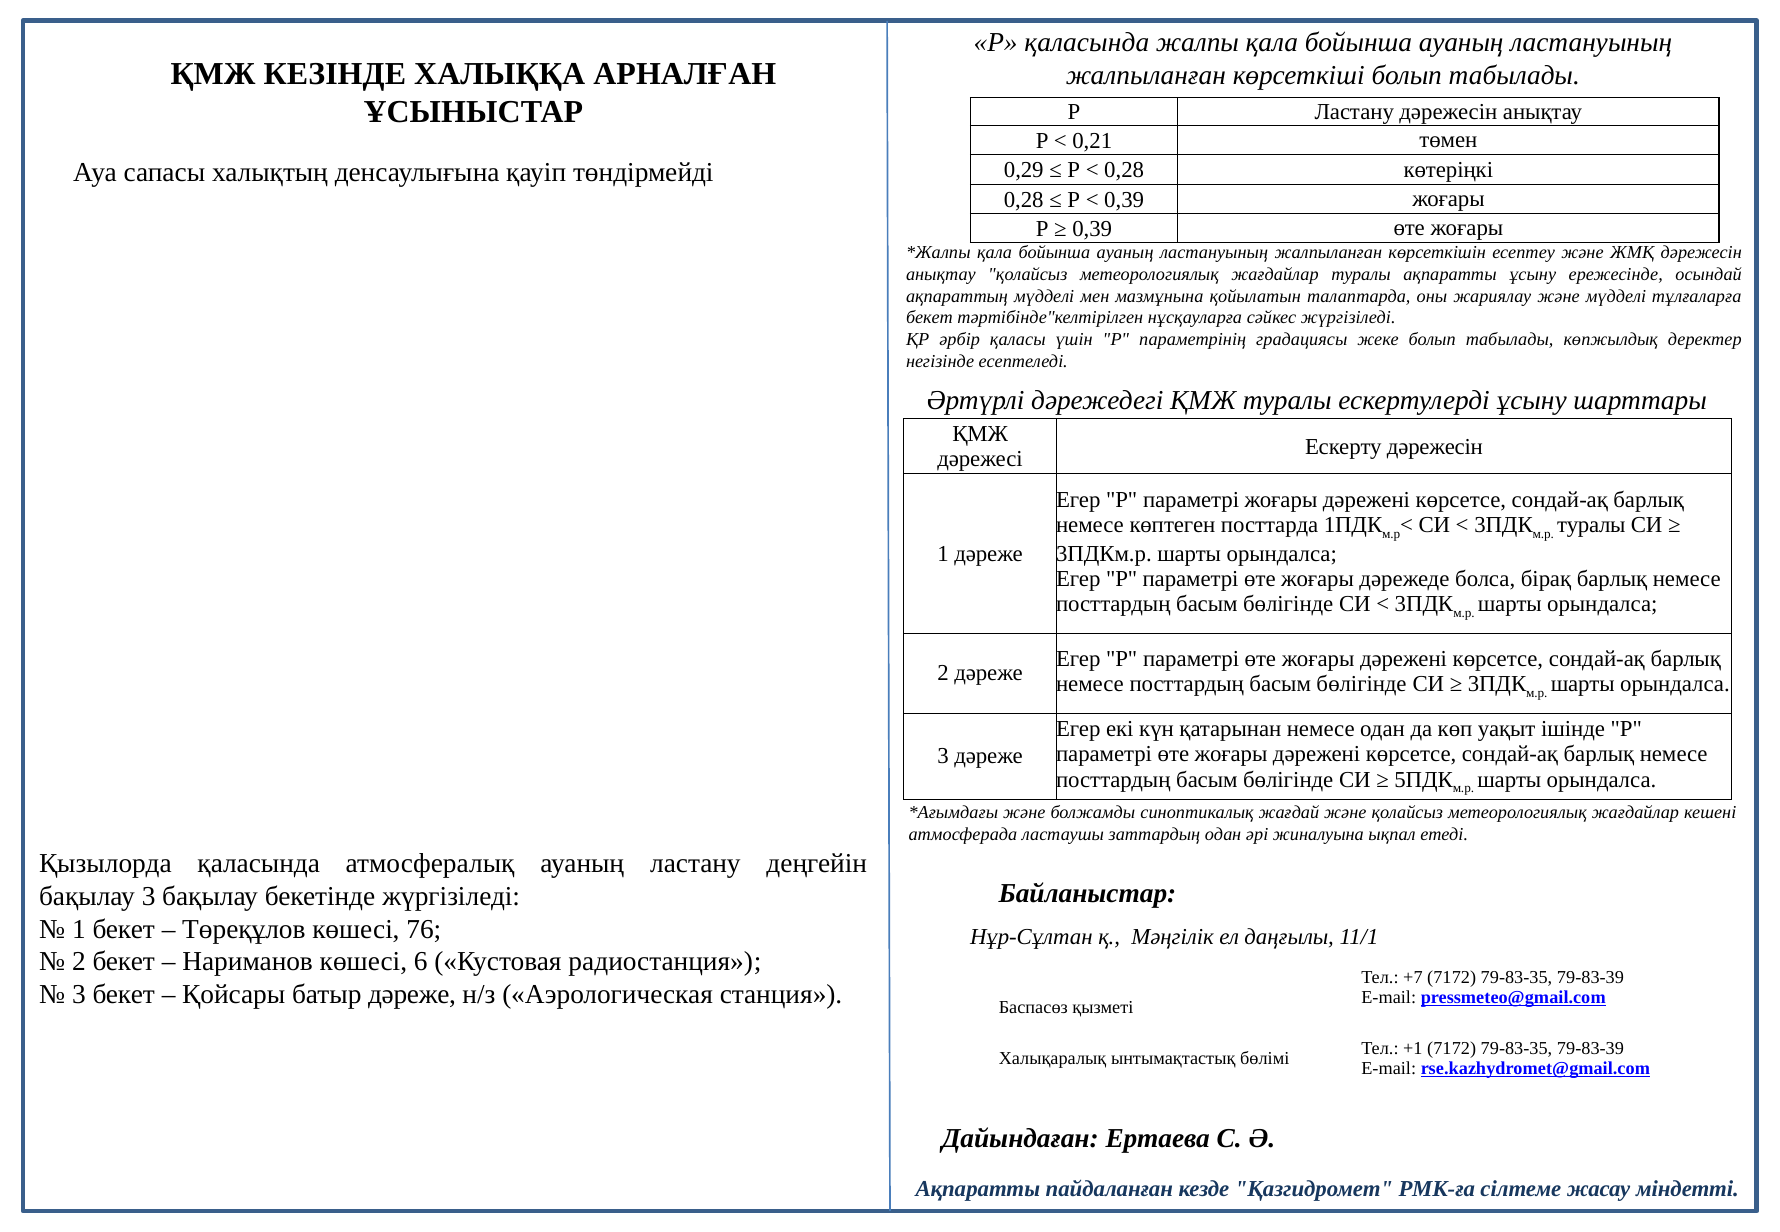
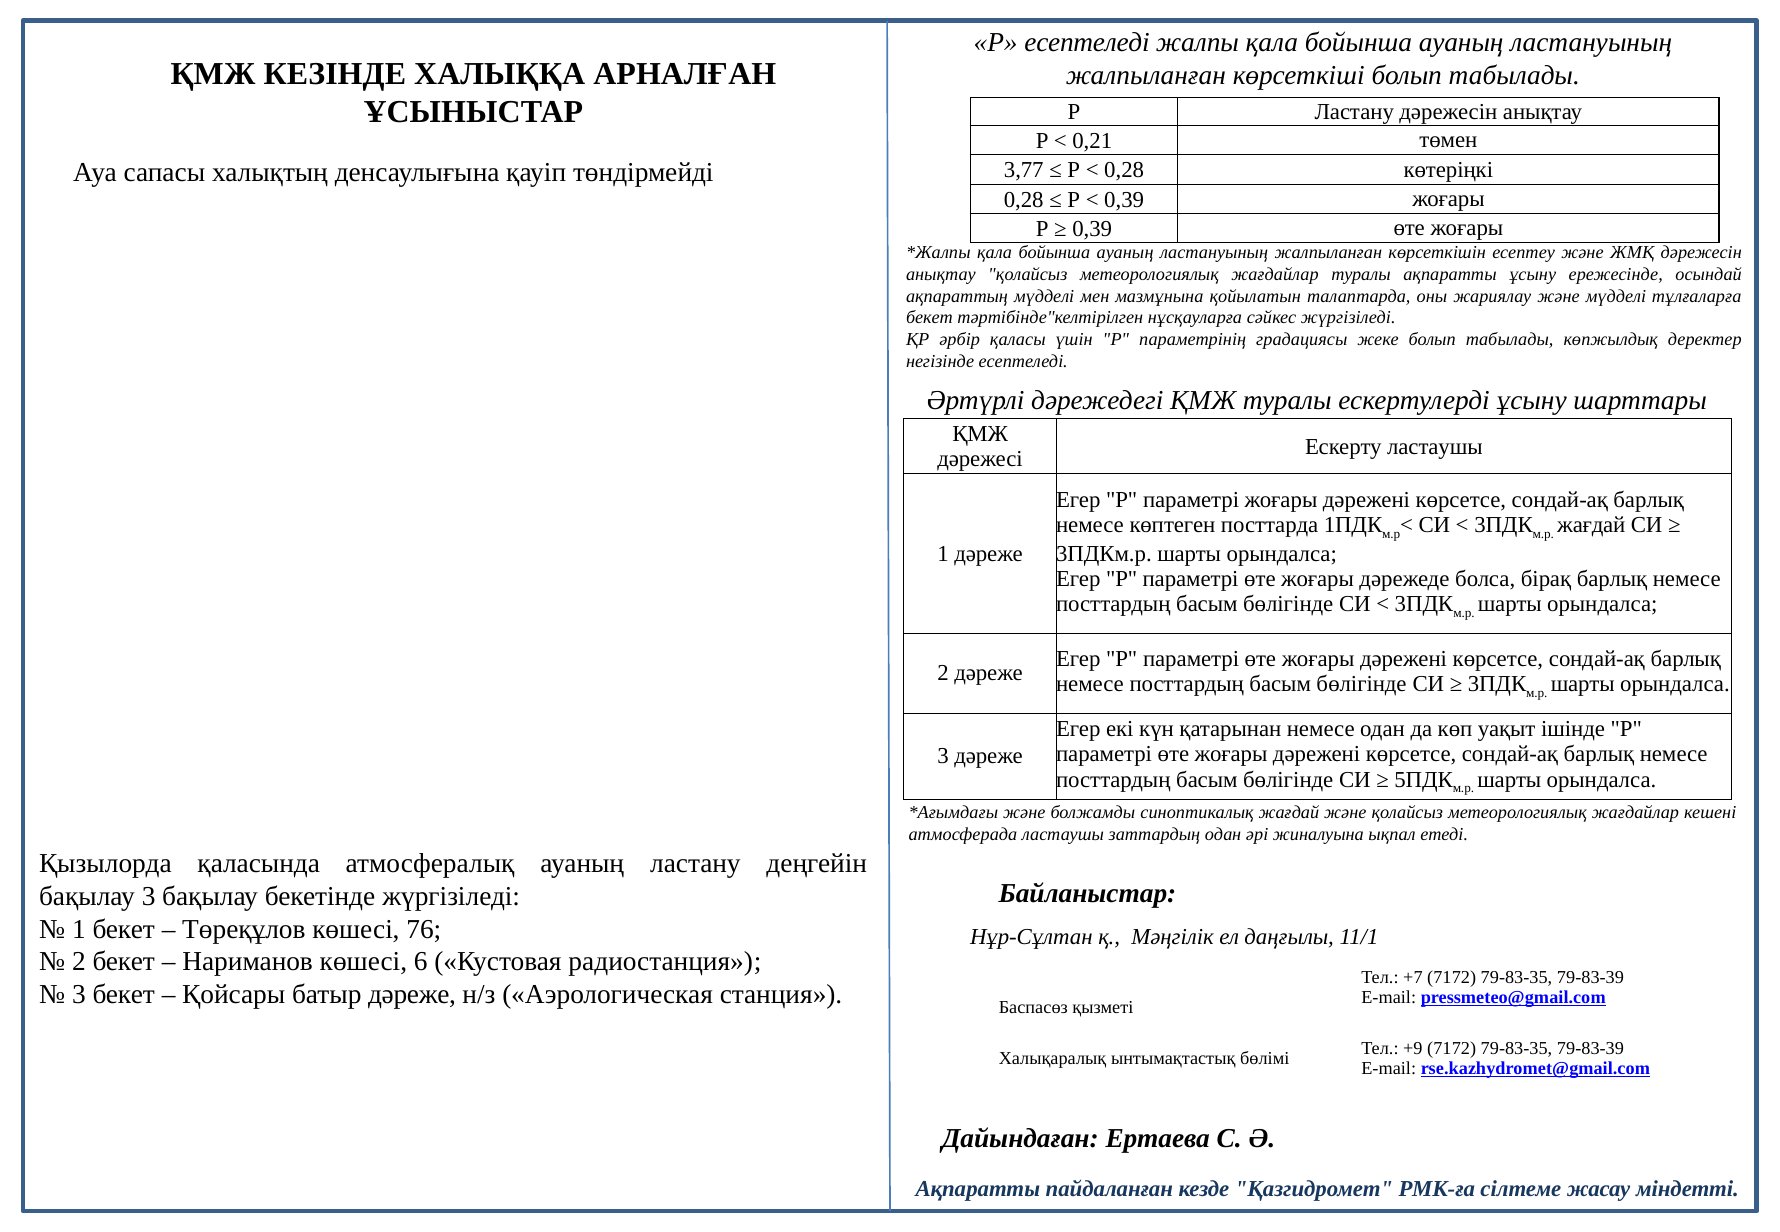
Р қаласында: қаласында -> есептеледі (1087, 43)
0,29: 0,29 -> 3,77 (1024, 170)
Ескерту дәрежесін: дәрежесін -> ластаушы (1435, 447)
туралы: туралы -> жағдай (1591, 525)
+1: +1 -> +9 (1413, 1048)
